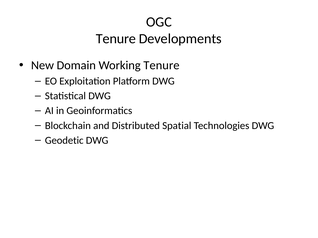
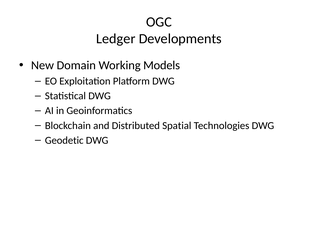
Tenure: Tenure -> Ledger (116, 39)
Working Tenure: Tenure -> Models (162, 66)
